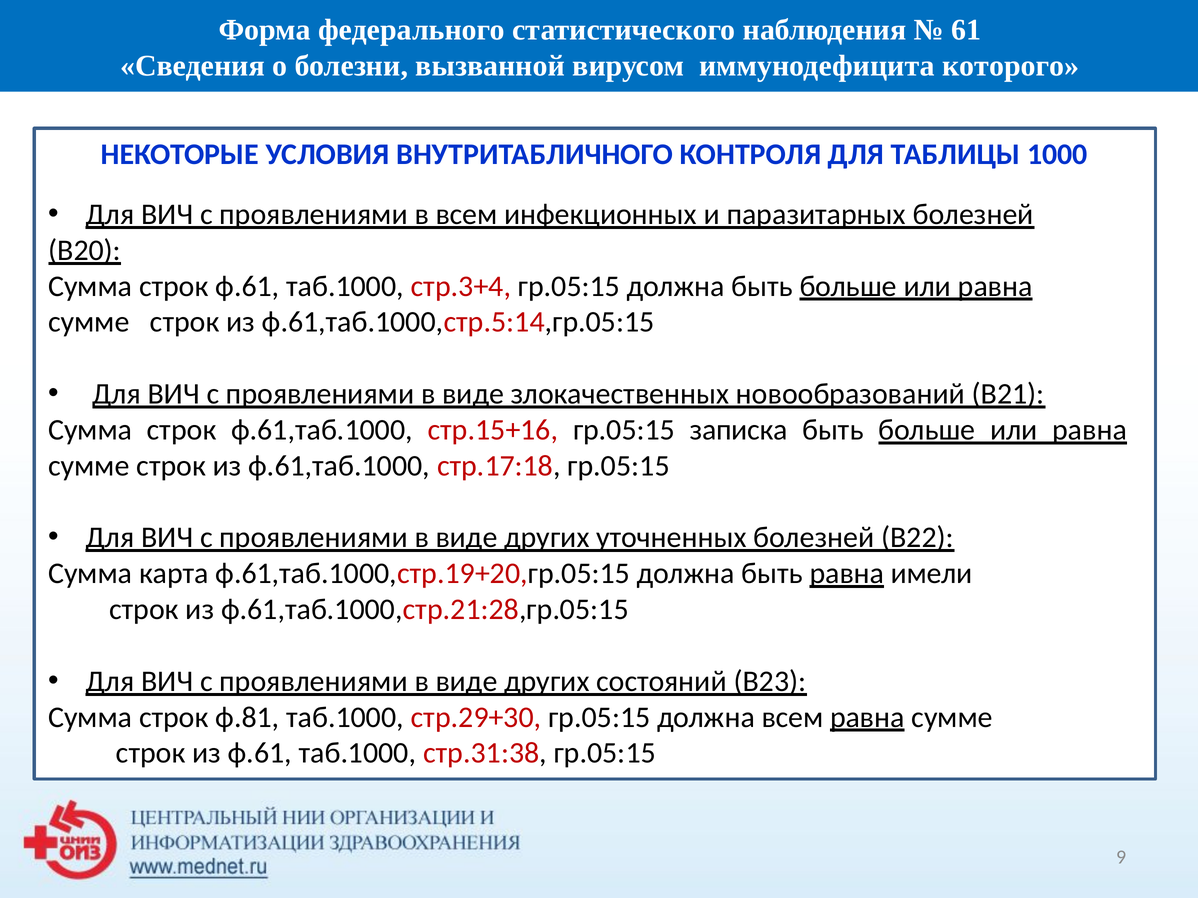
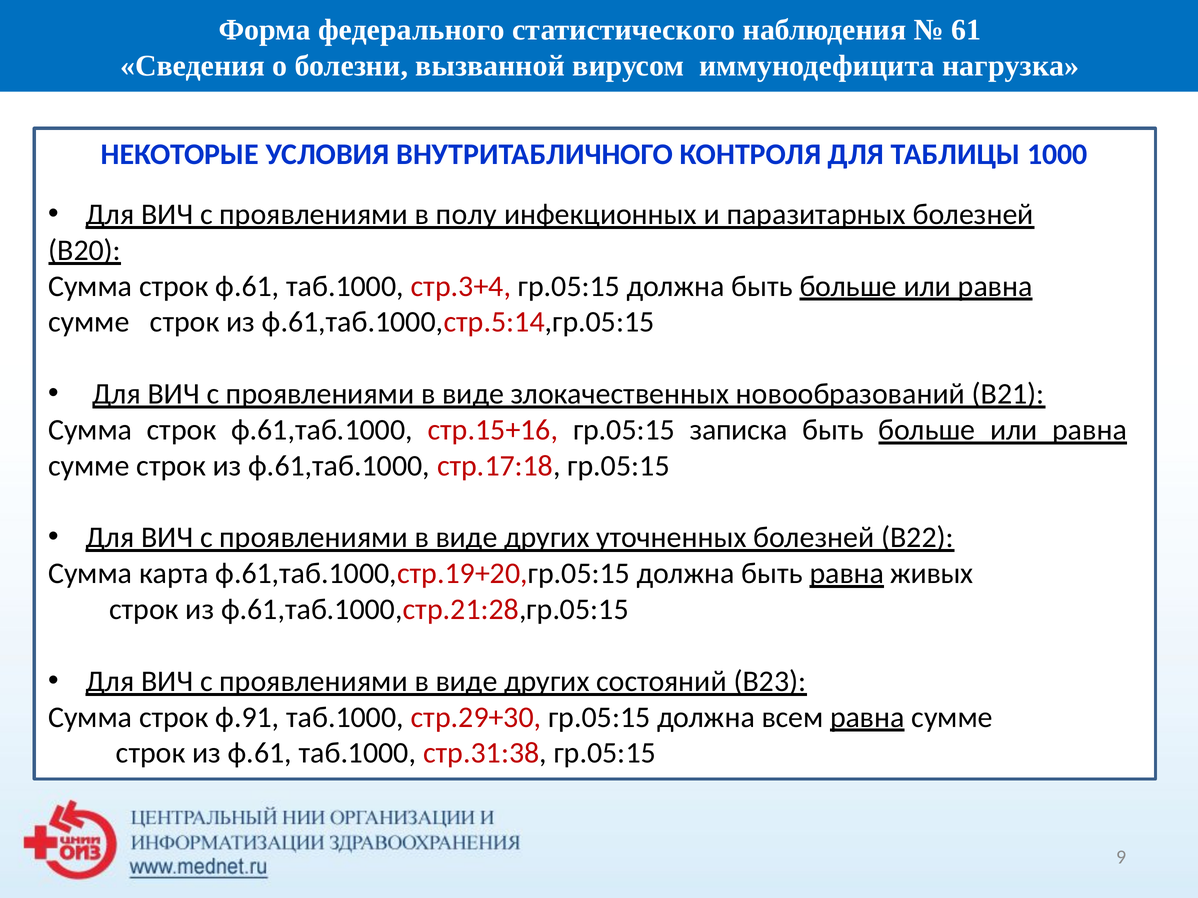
которого: которого -> нагрузка (1011, 66)
в всем: всем -> полу (466, 214)
имели: имели -> живых (932, 574)
ф.81: ф.81 -> ф.91 (247, 718)
